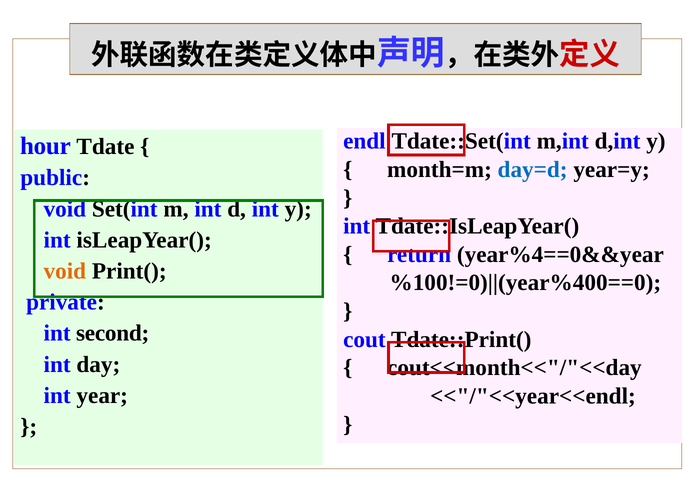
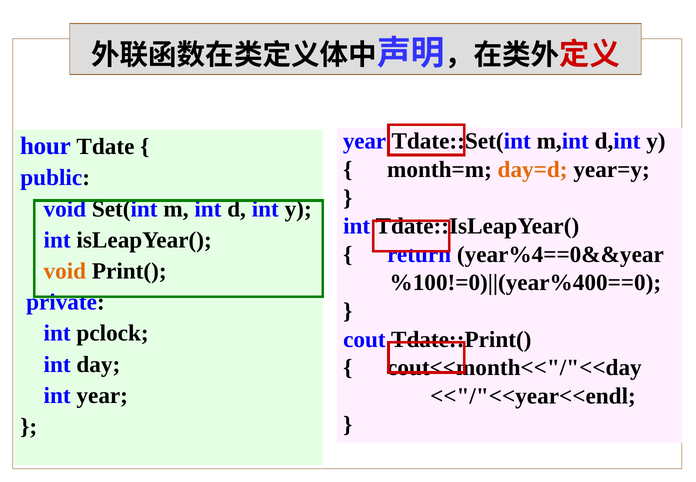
endl: endl -> year (365, 141)
day=d colour: blue -> orange (533, 170)
second: second -> pclock (113, 333)
